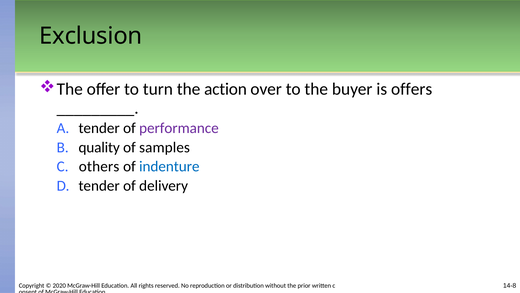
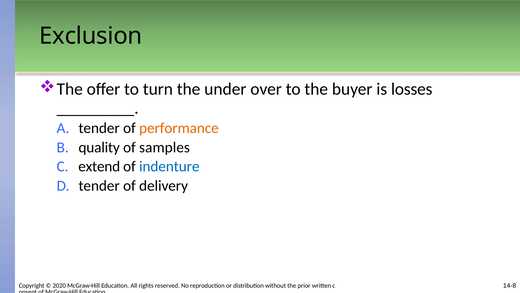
action: action -> under (225, 89)
offers: offers -> losses (412, 89)
performance colour: purple -> orange (179, 128)
others: others -> extend (99, 166)
